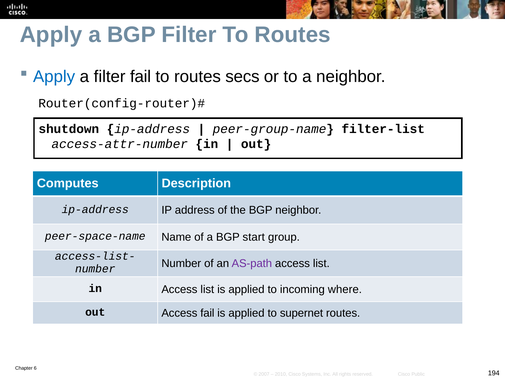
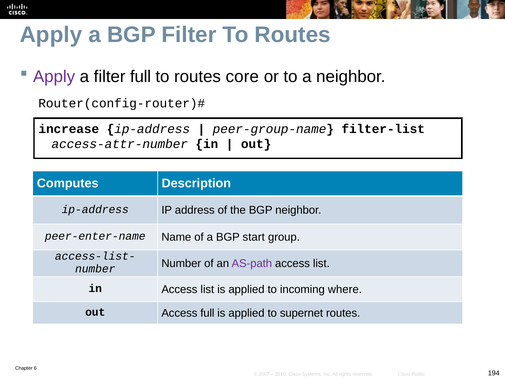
Apply colour: blue -> purple (54, 76)
filter fail: fail -> full (141, 76)
secs: secs -> core (242, 76)
shutdown: shutdown -> increase (69, 129)
peer-space-name: peer-space-name -> peer-enter-name (95, 236)
Access fail: fail -> full (207, 313)
